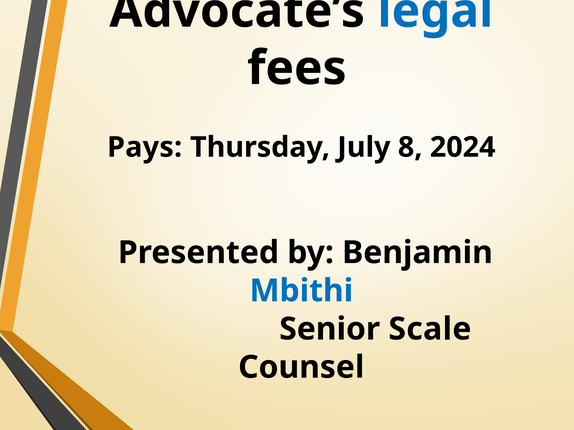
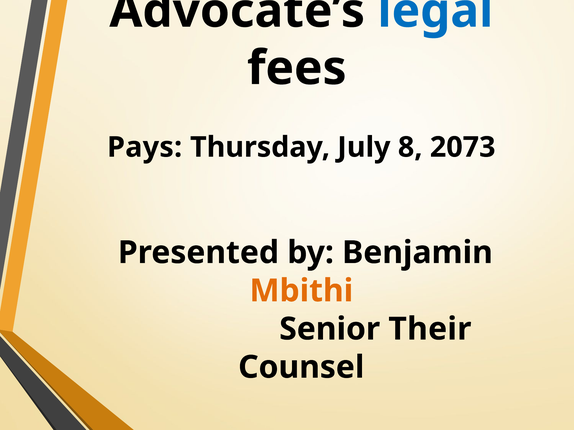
2024: 2024 -> 2073 (463, 147)
Mbithi colour: blue -> orange (301, 291)
Scale: Scale -> Their (430, 329)
